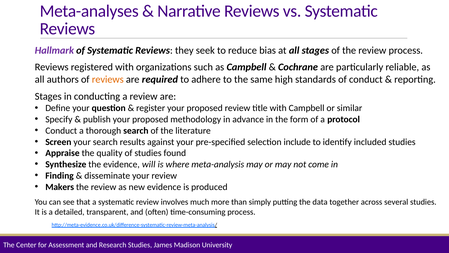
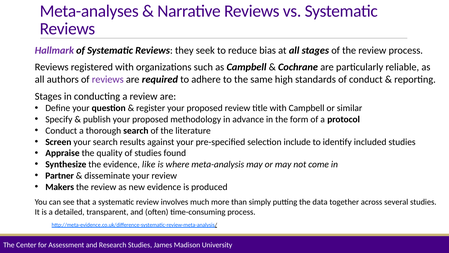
reviews colour: orange -> purple (108, 79)
will: will -> like (149, 164)
Finding: Finding -> Partner (60, 175)
